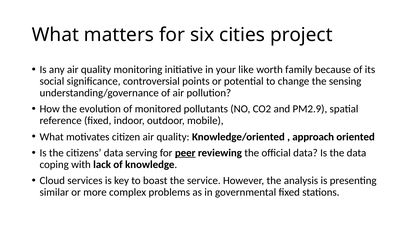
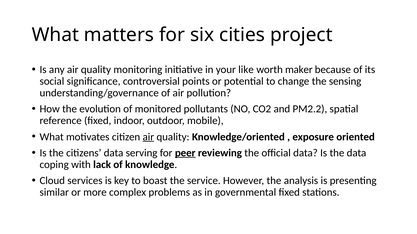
family: family -> maker (299, 70)
PM2.9: PM2.9 -> PM2.2 (310, 109)
air underline: none -> present (148, 137)
approach: approach -> exposure (313, 137)
